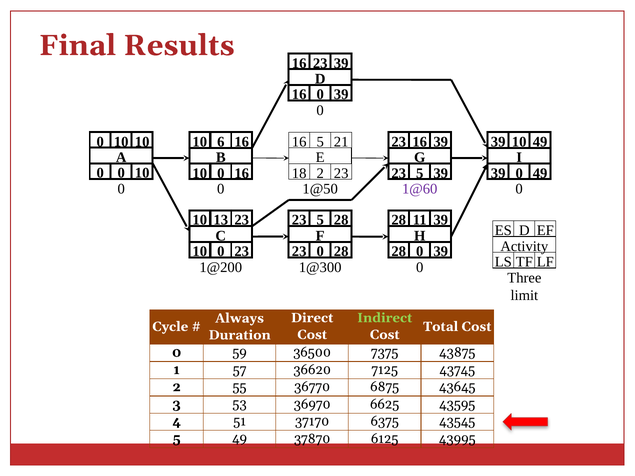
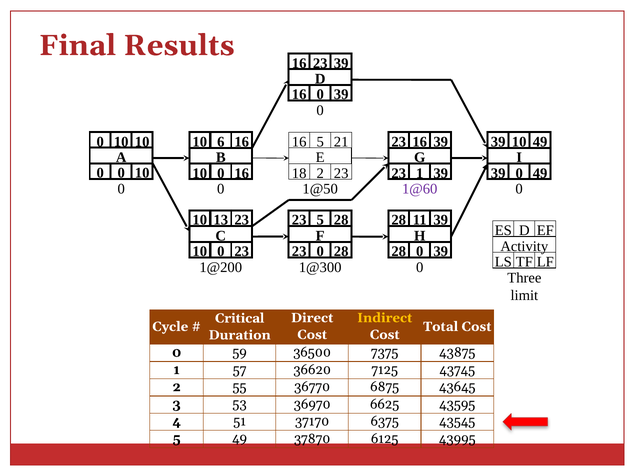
5: 5 -> 1 (420, 173)
Indirect colour: light green -> yellow (385, 318)
Always: Always -> Critical (240, 318)
